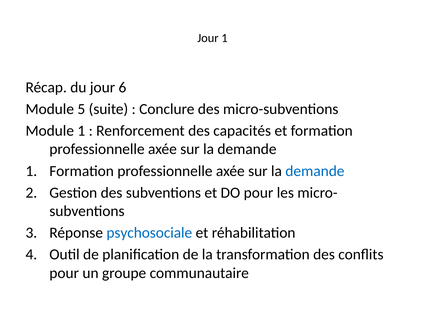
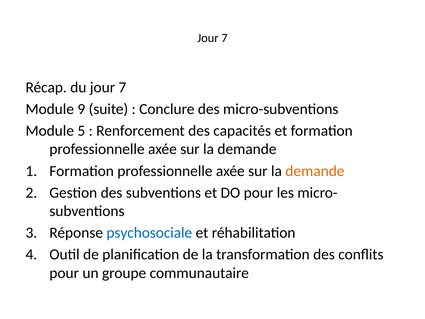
1: 1 -> 7 (225, 38)
du jour 6: 6 -> 7 (122, 87)
5: 5 -> 9 (81, 109)
Module 1: 1 -> 5 (81, 131)
demande colour: blue -> orange (315, 171)
